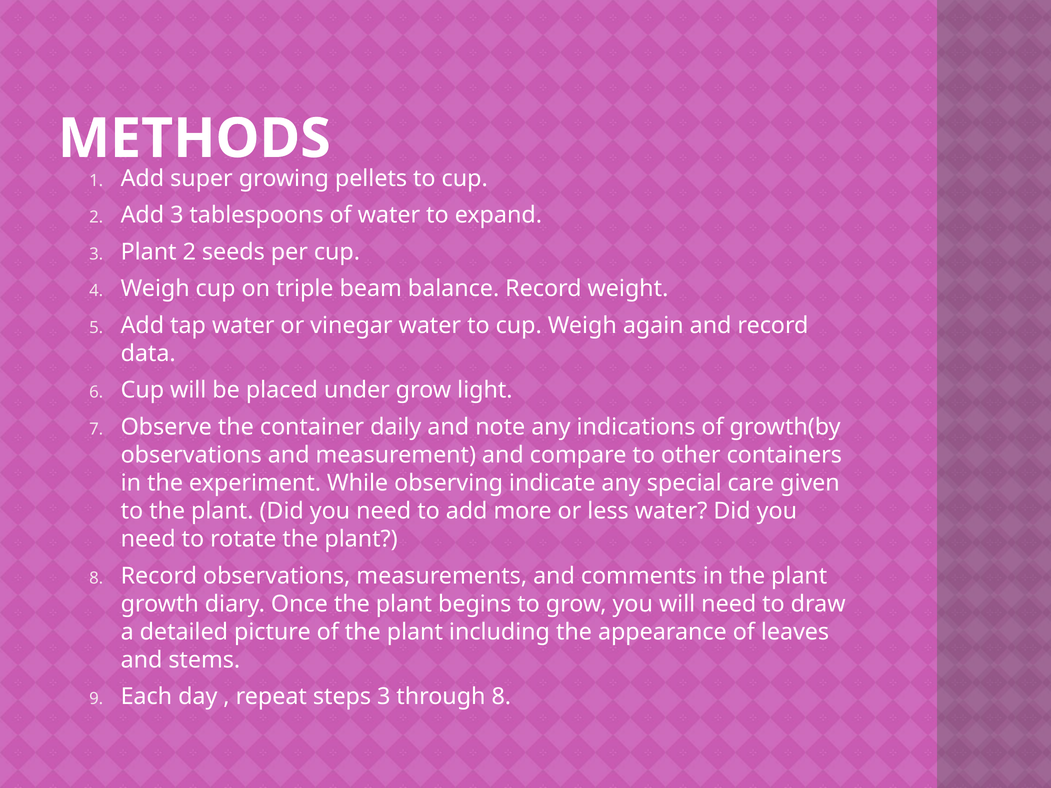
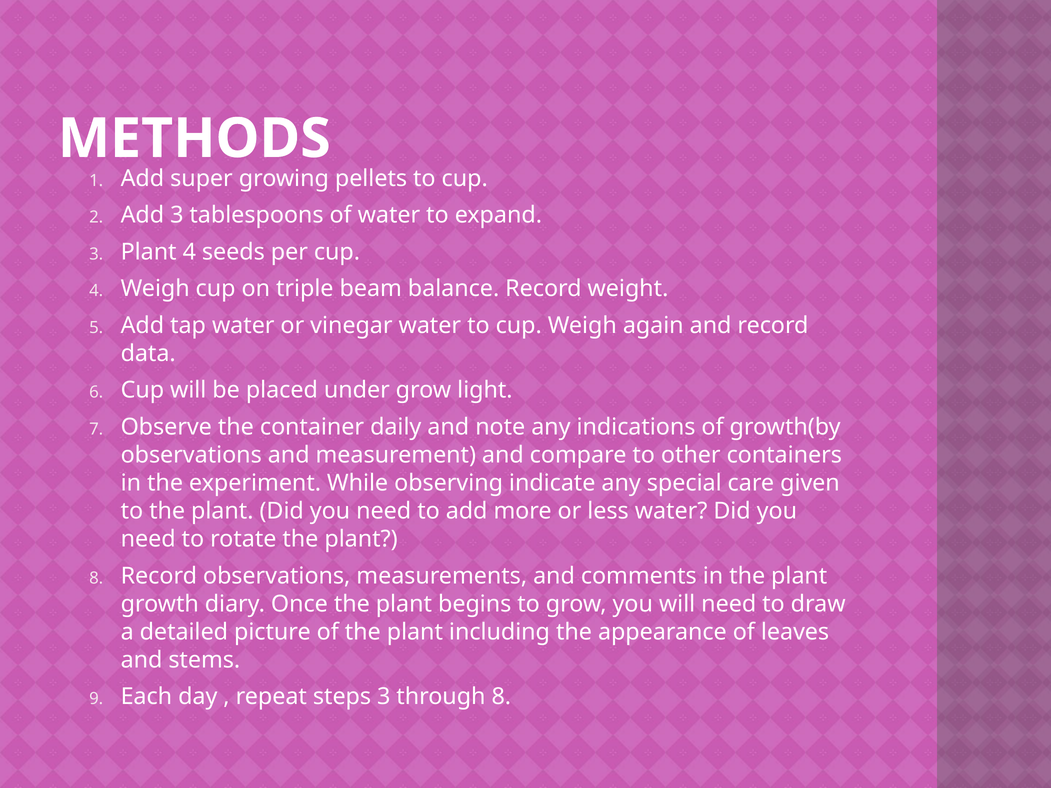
Plant 2: 2 -> 4 (189, 252)
